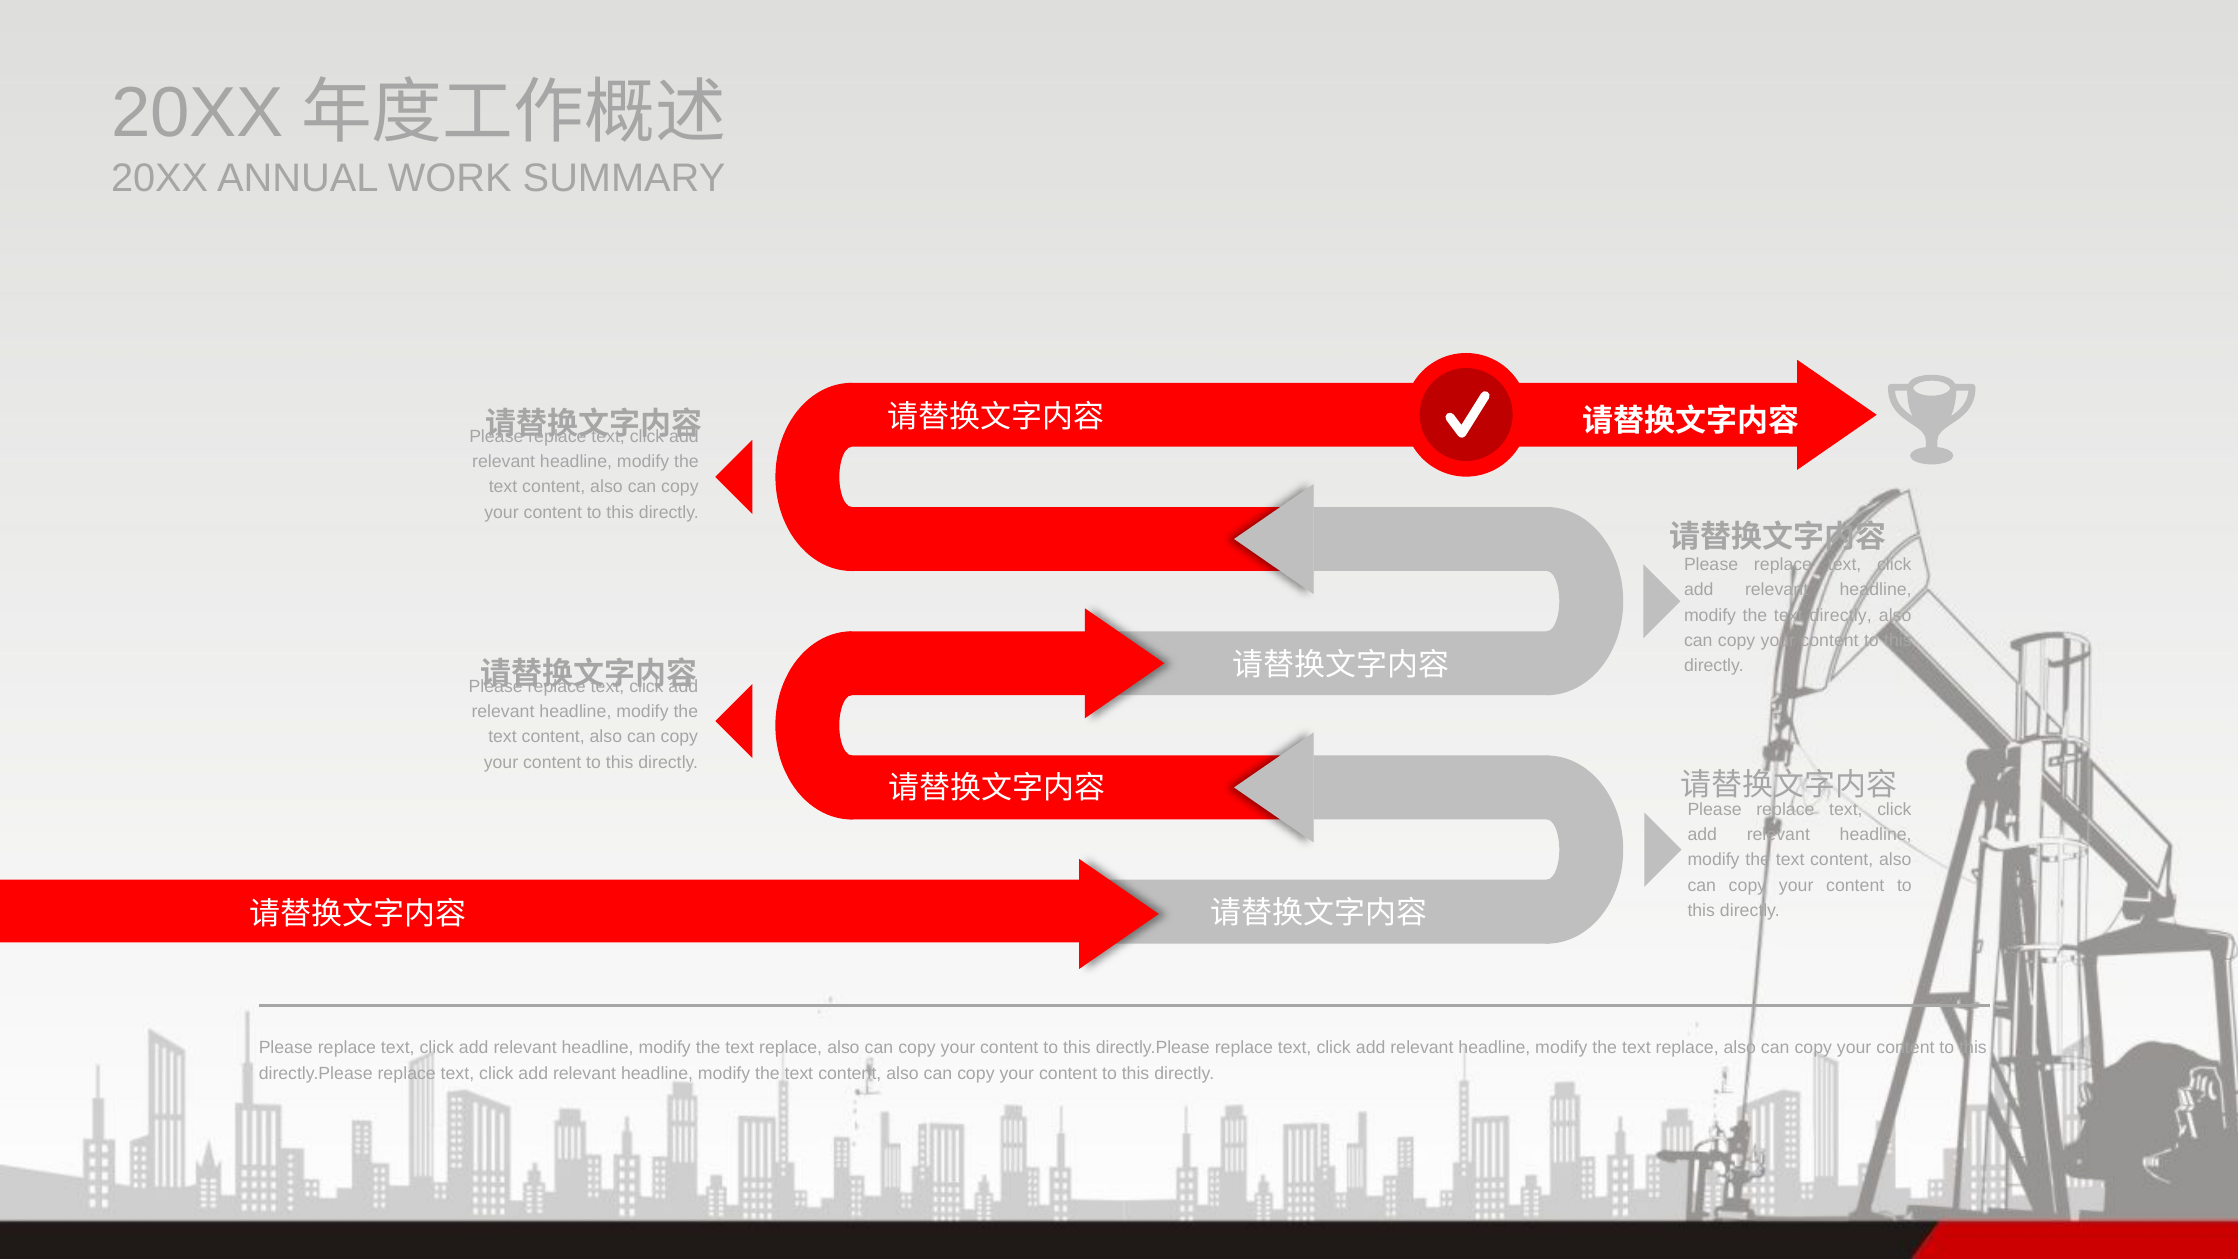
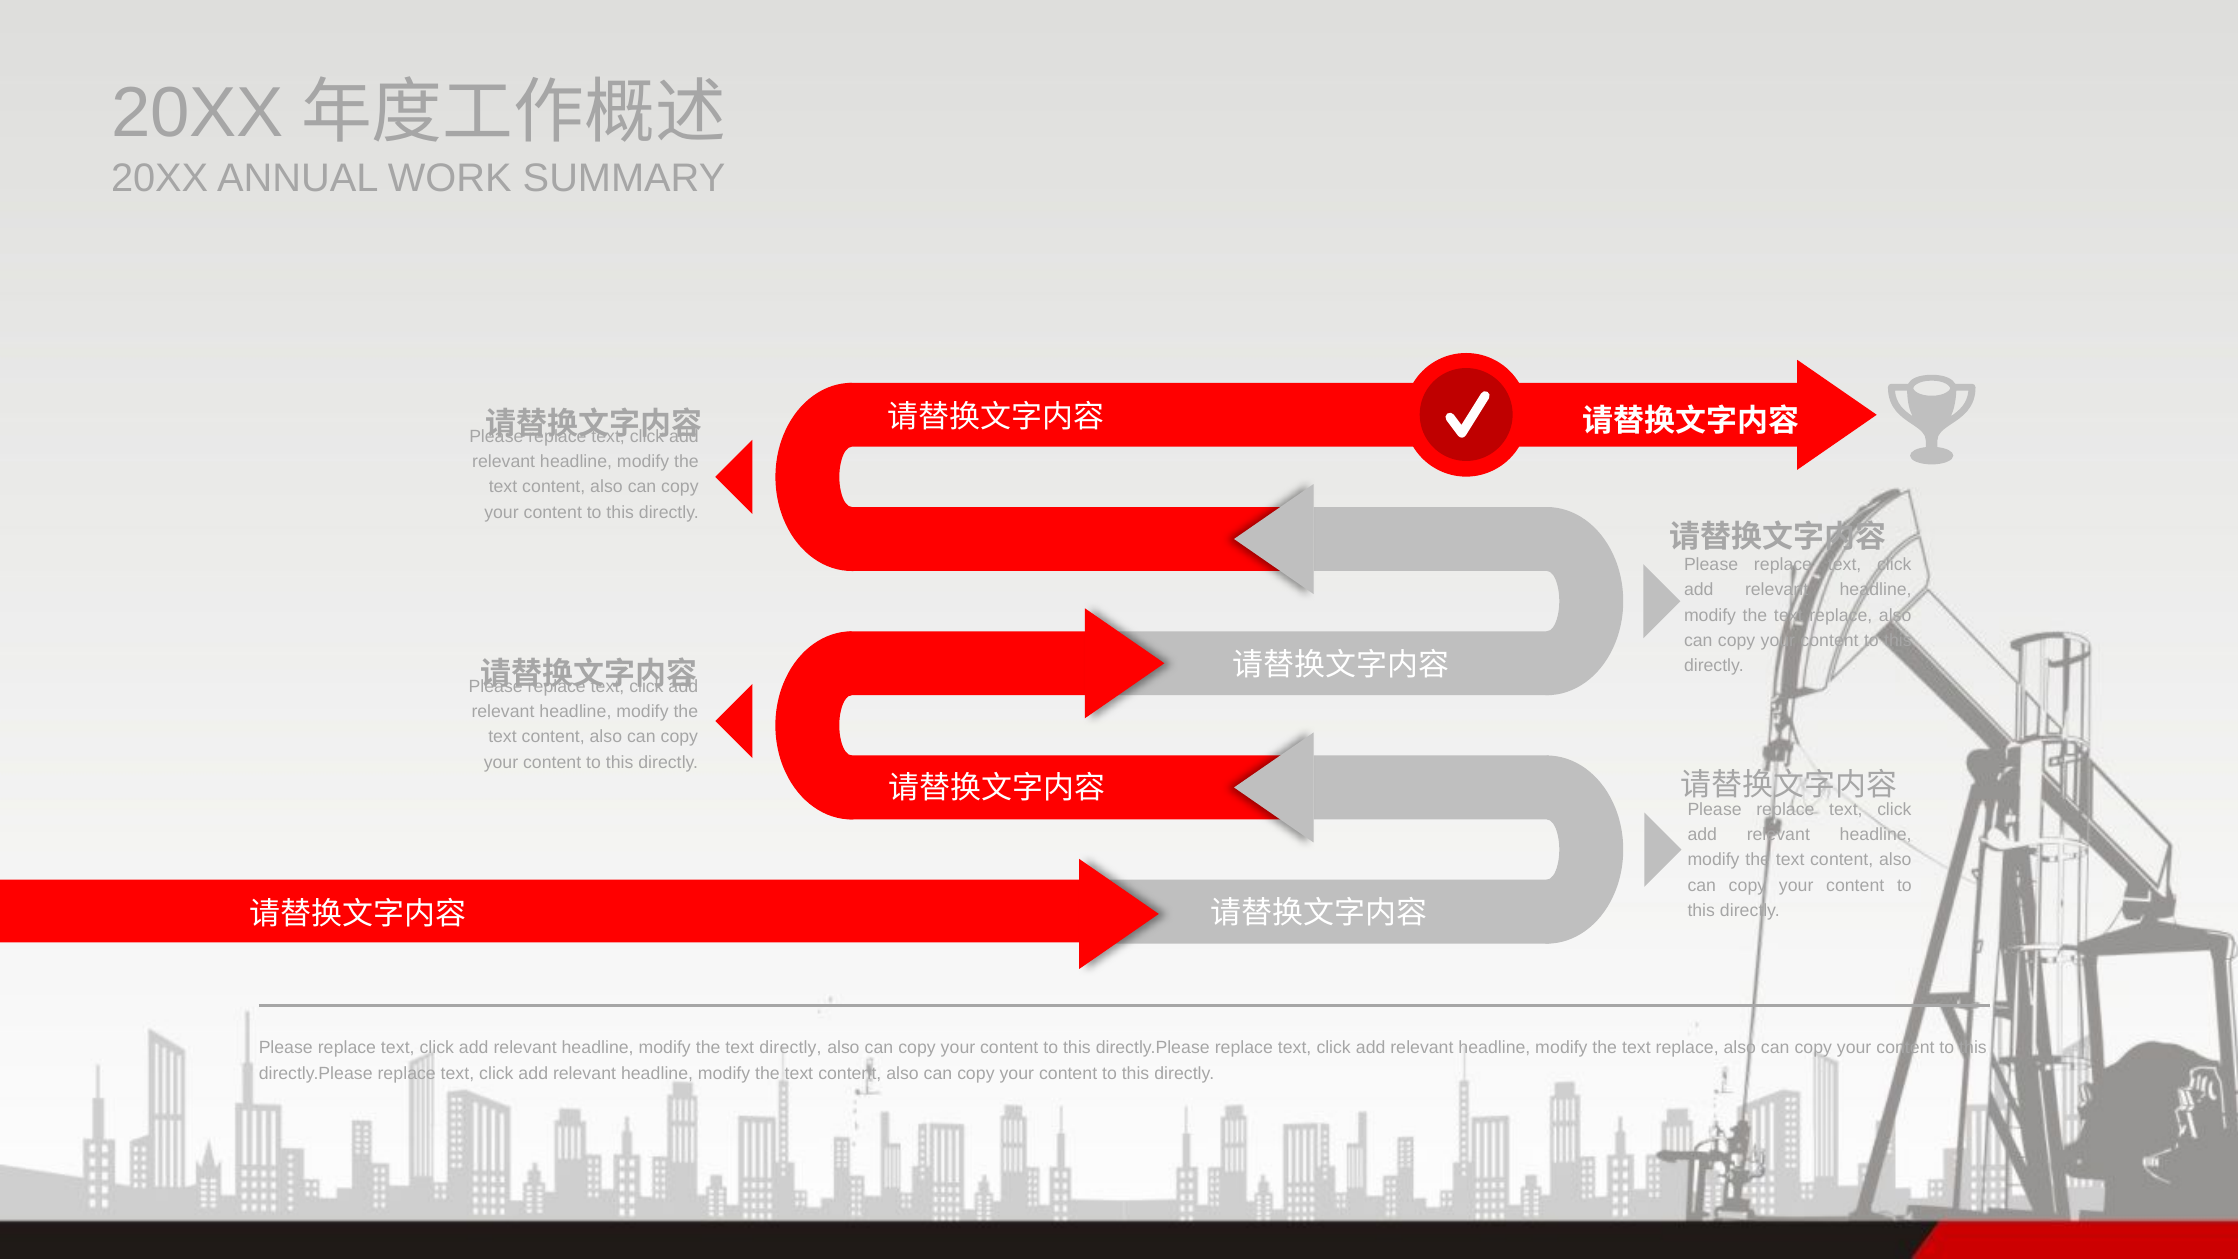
directly: directly -> replace (1841, 615)
replace: replace -> directly (791, 1048)
